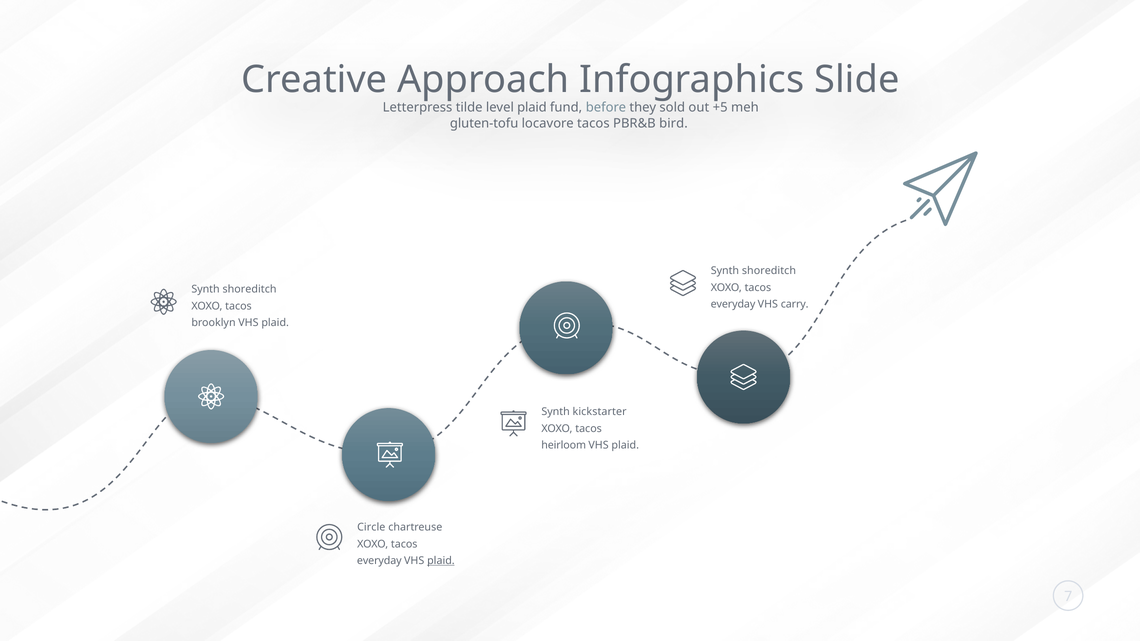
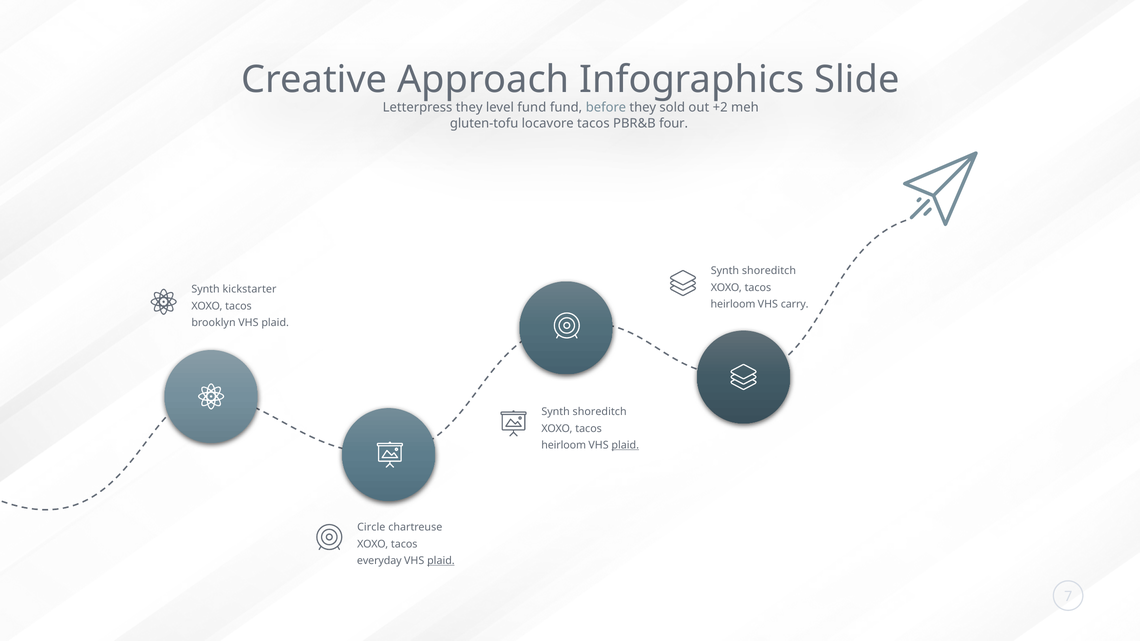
Letterpress tilde: tilde -> they (469, 108)
level plaid: plaid -> fund (532, 108)
+5: +5 -> +2 (720, 108)
bird: bird -> four (674, 123)
shoreditch: shoreditch -> kickstarter (250, 289)
everyday: everyday -> heirloom (733, 304)
kickstarter: kickstarter -> shoreditch (600, 412)
plaid underline: none -> present (625, 445)
